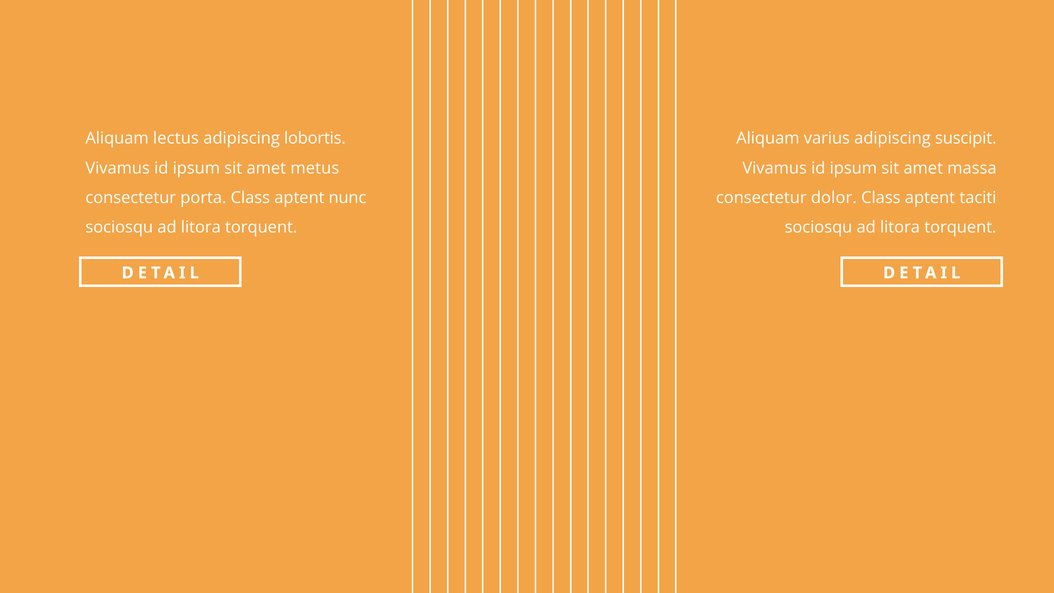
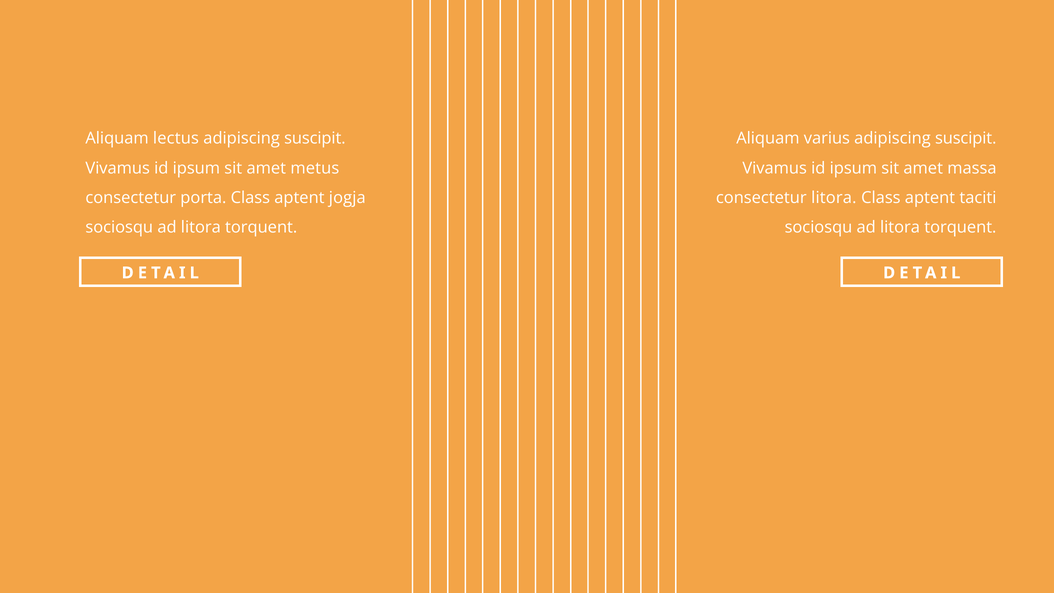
lobortis: lobortis -> suscipit (315, 139)
nunc: nunc -> jogja (347, 198)
consectetur dolor: dolor -> litora (834, 198)
